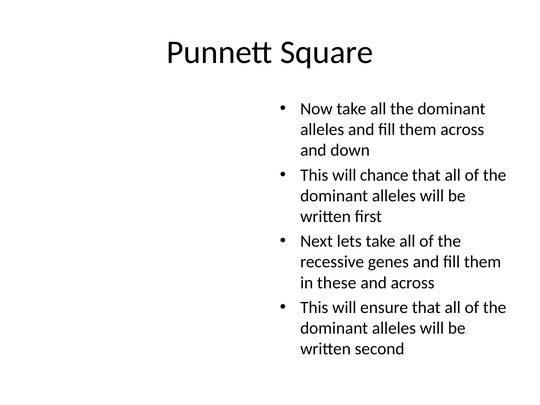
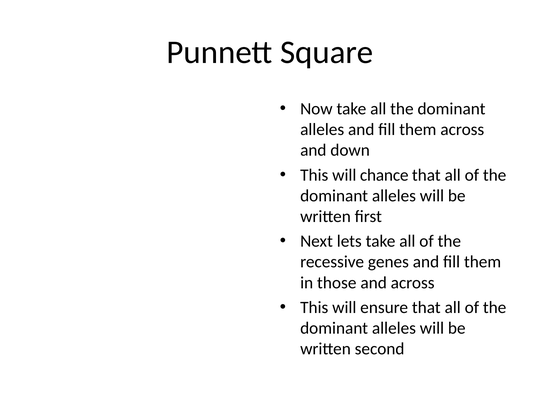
these: these -> those (337, 283)
